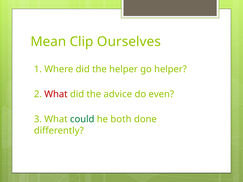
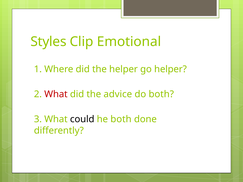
Mean: Mean -> Styles (48, 42)
Ourselves: Ourselves -> Emotional (129, 42)
do even: even -> both (161, 94)
could colour: green -> black (82, 119)
